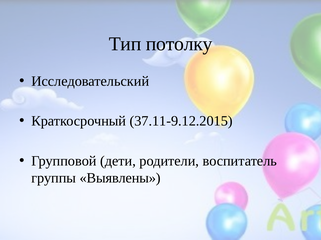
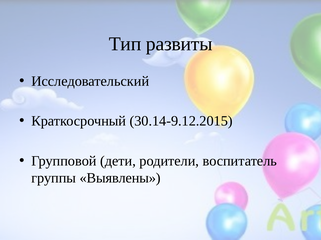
потолку: потолку -> развиты (179, 44)
37.11-9.12.2015: 37.11-9.12.2015 -> 30.14-9.12.2015 (181, 121)
